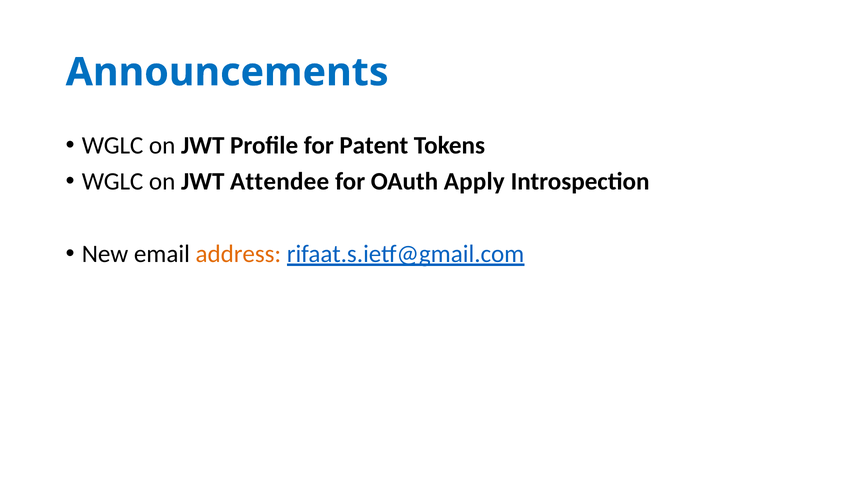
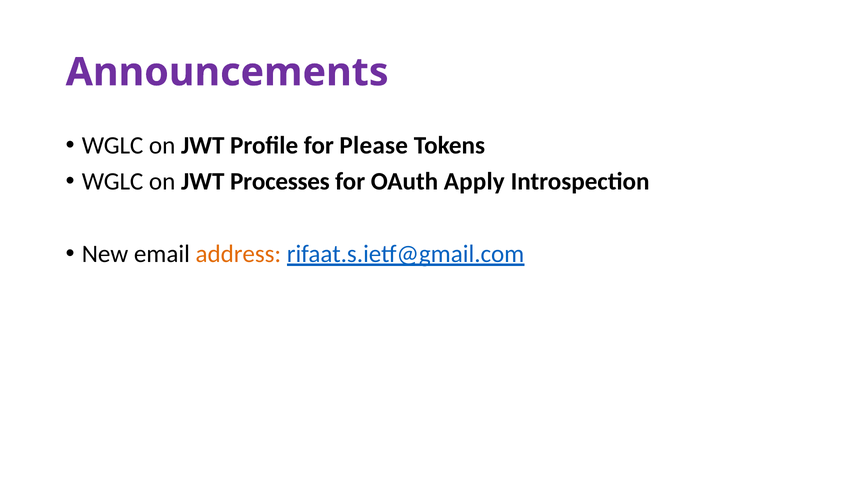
Announcements colour: blue -> purple (227, 72)
Patent: Patent -> Please (374, 146)
Attendee: Attendee -> Processes (280, 182)
